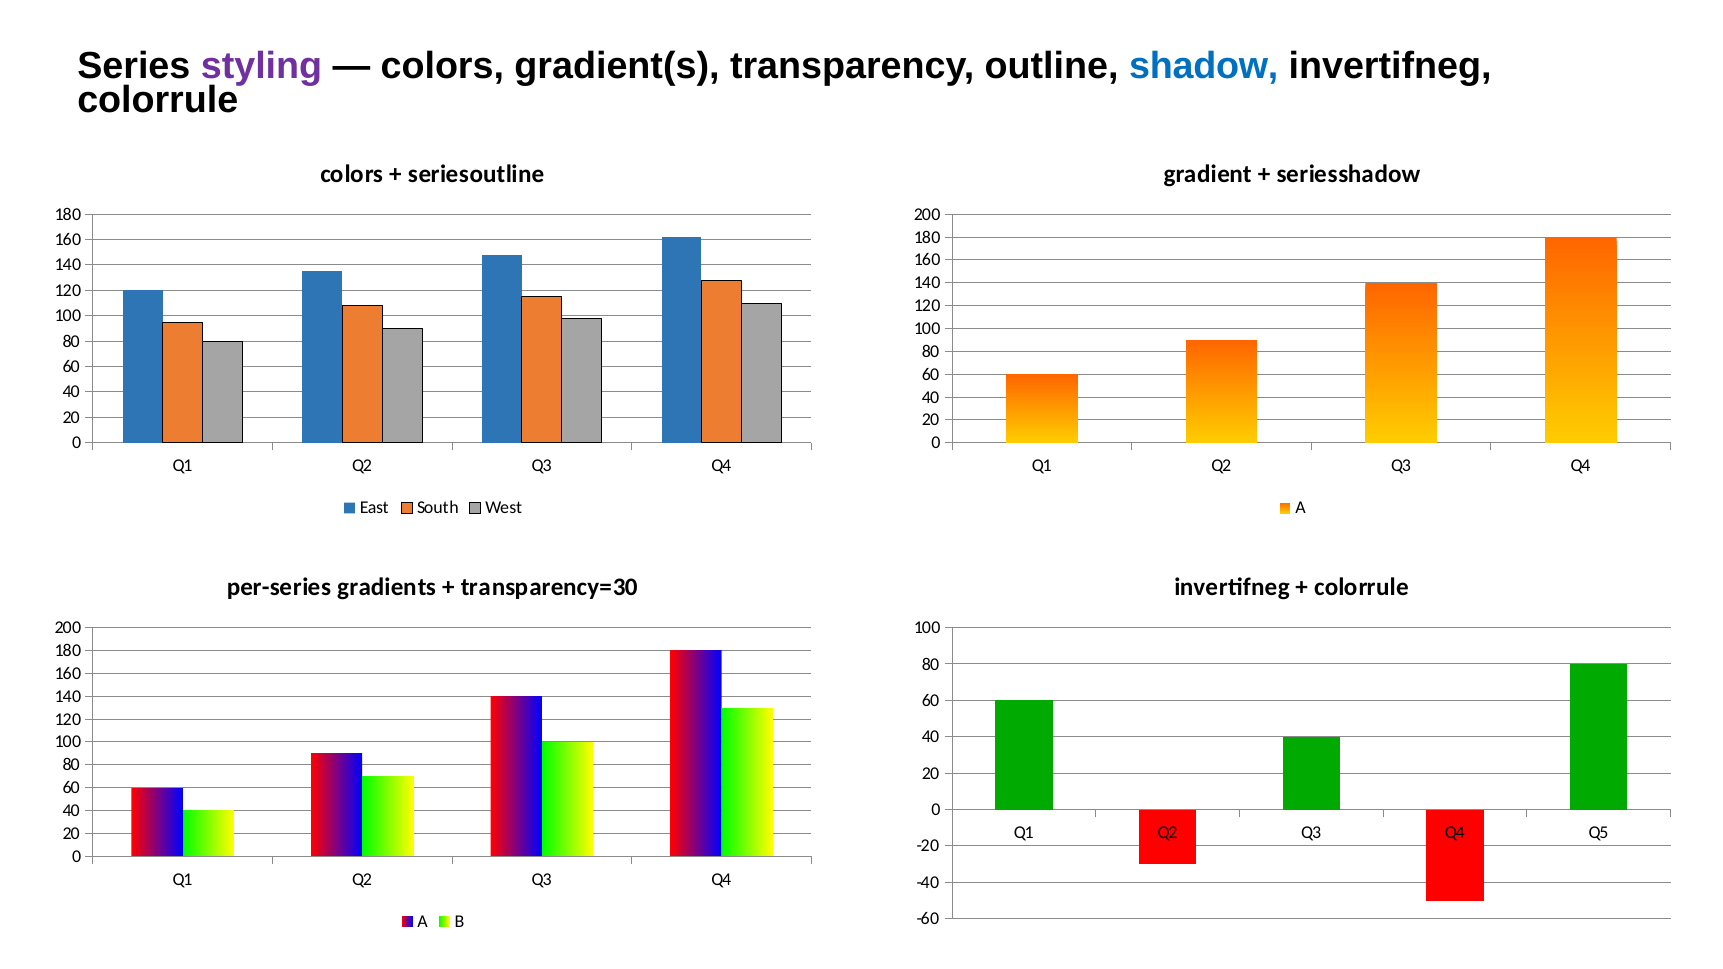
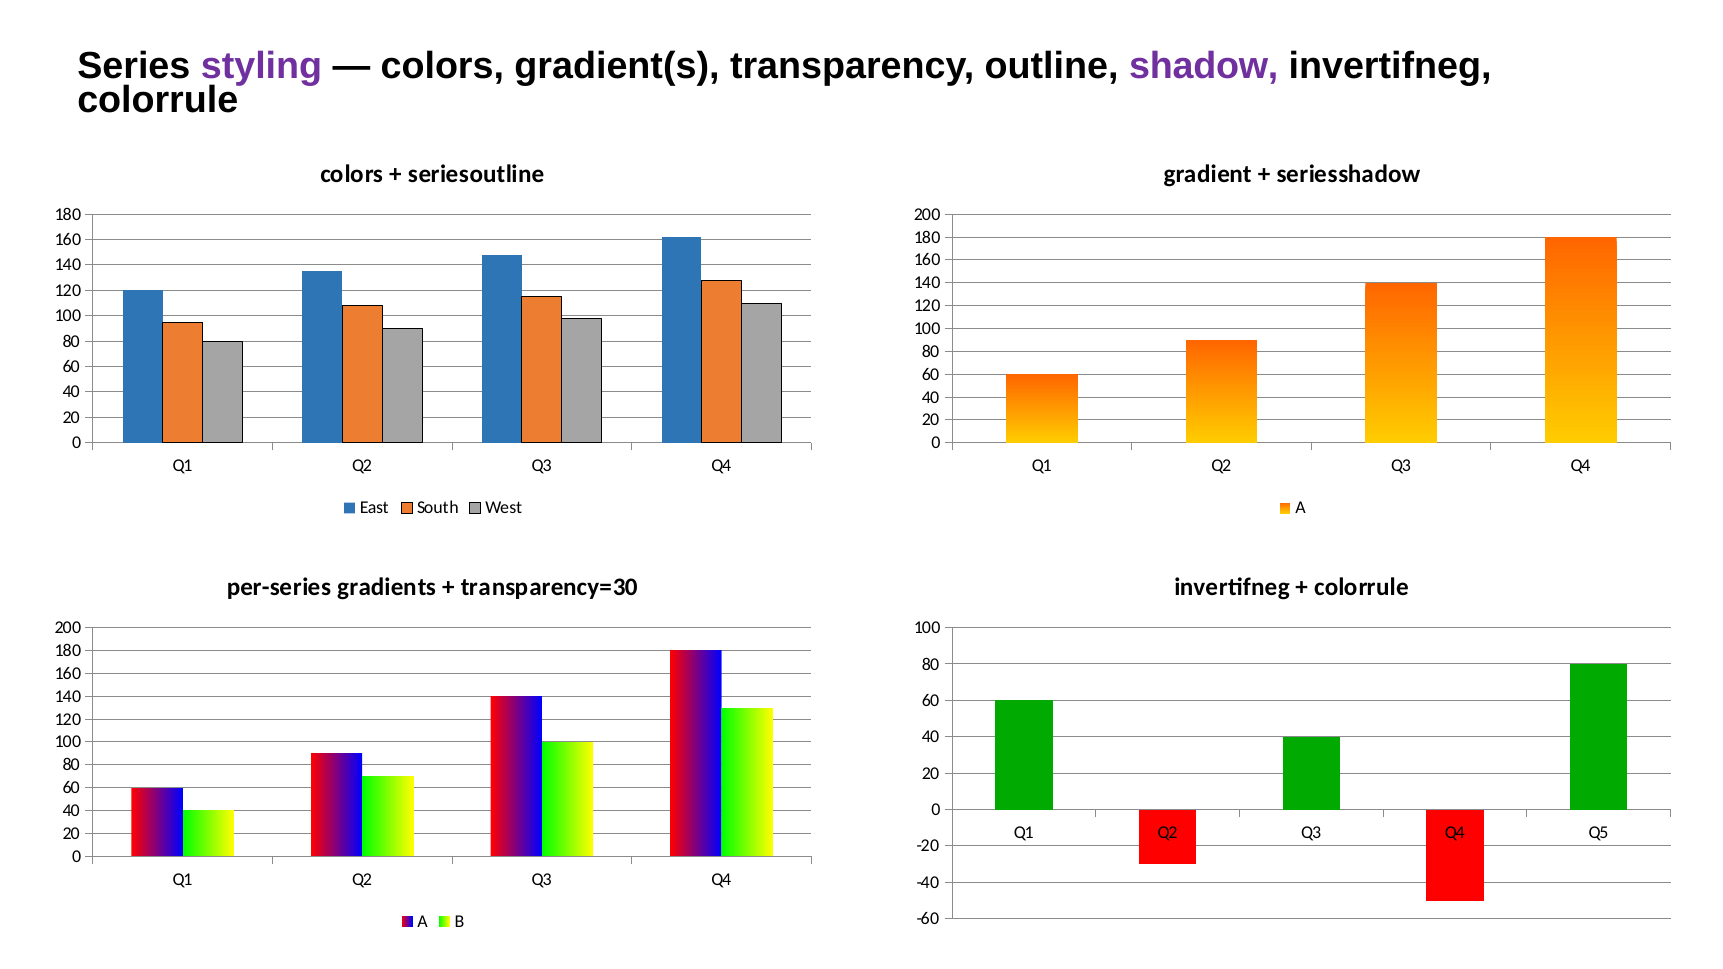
shadow colour: blue -> purple (1204, 66)
